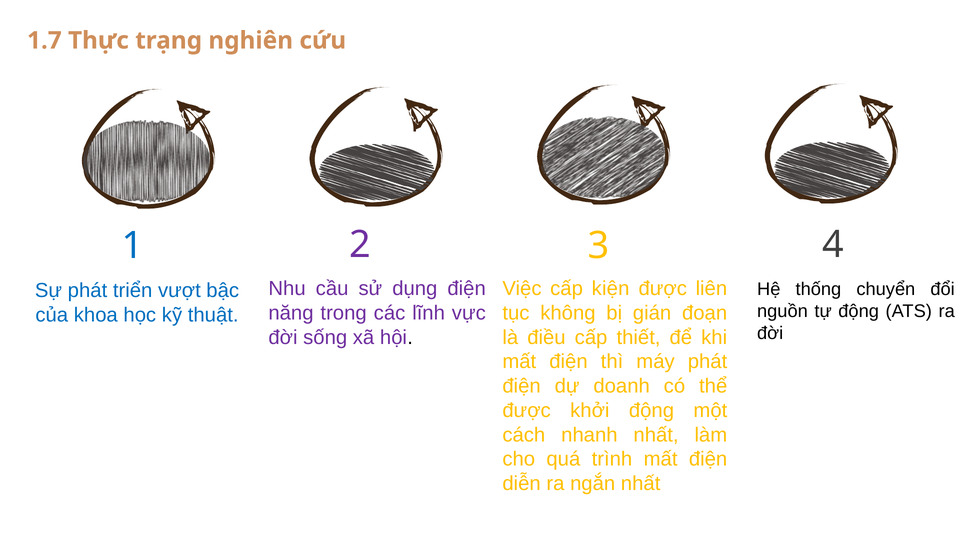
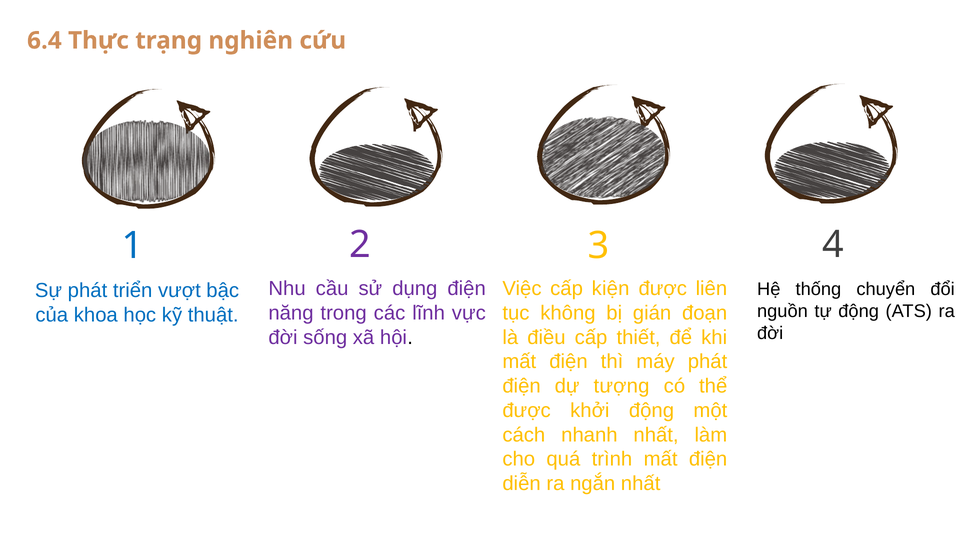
1.7: 1.7 -> 6.4 (44, 41)
doanh: doanh -> tượng (622, 386)
